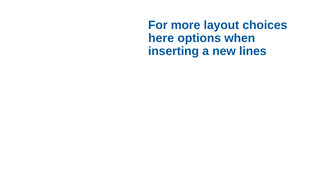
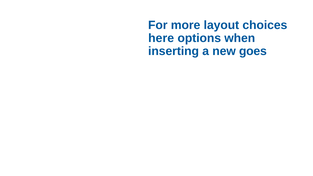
lines: lines -> goes (253, 51)
